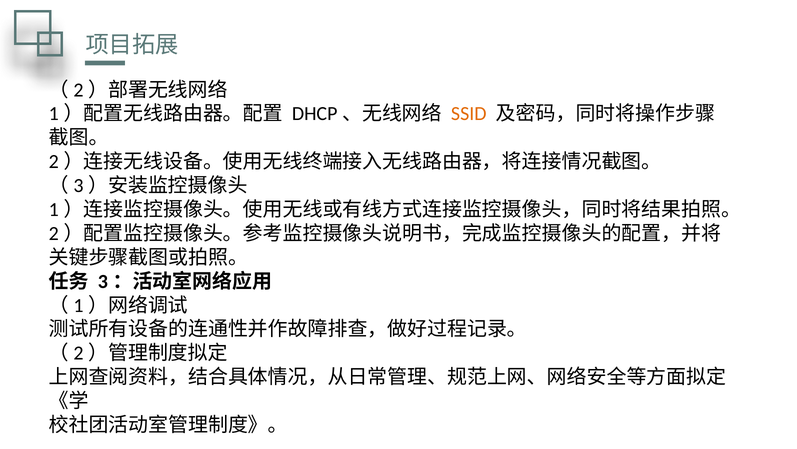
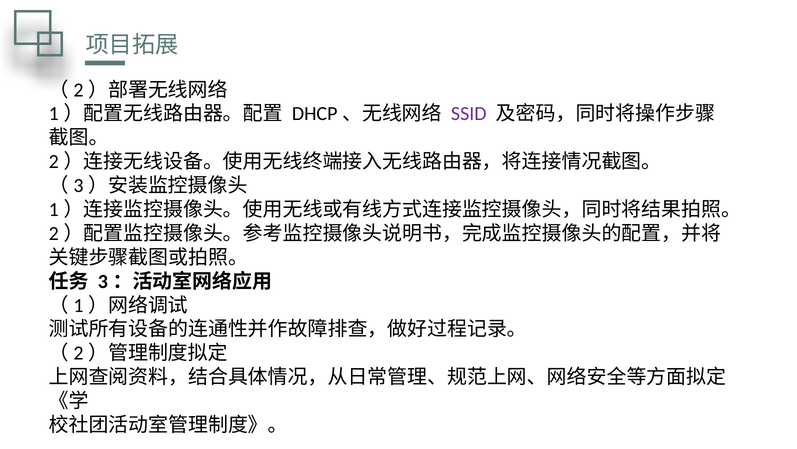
SSID colour: orange -> purple (469, 114)
